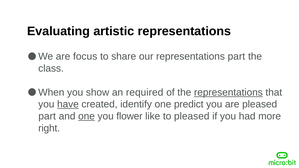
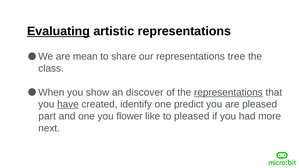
Evaluating underline: none -> present (59, 31)
focus: focus -> mean (85, 57)
representations part: part -> tree (236, 57)
required: required -> discover (145, 92)
one underline: present -> none (86, 116)
right: right -> next (49, 128)
